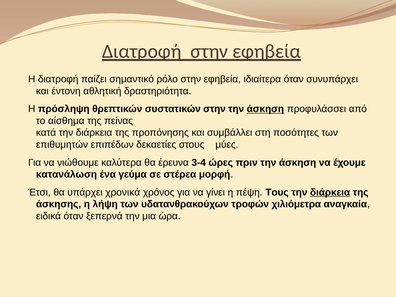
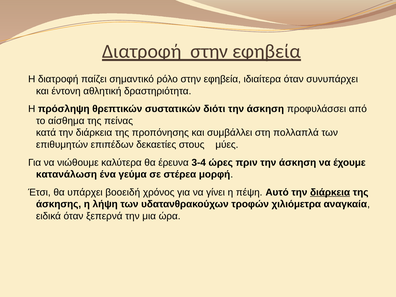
συστατικών στην: στην -> διότι (214, 109)
άσκηση underline: present -> none (265, 109)
ποσότητες: ποσότητες -> πολλαπλά (296, 133)
χρονικά: χρονικά -> βοοειδή (123, 192)
Τους: Τους -> Αυτό (277, 192)
